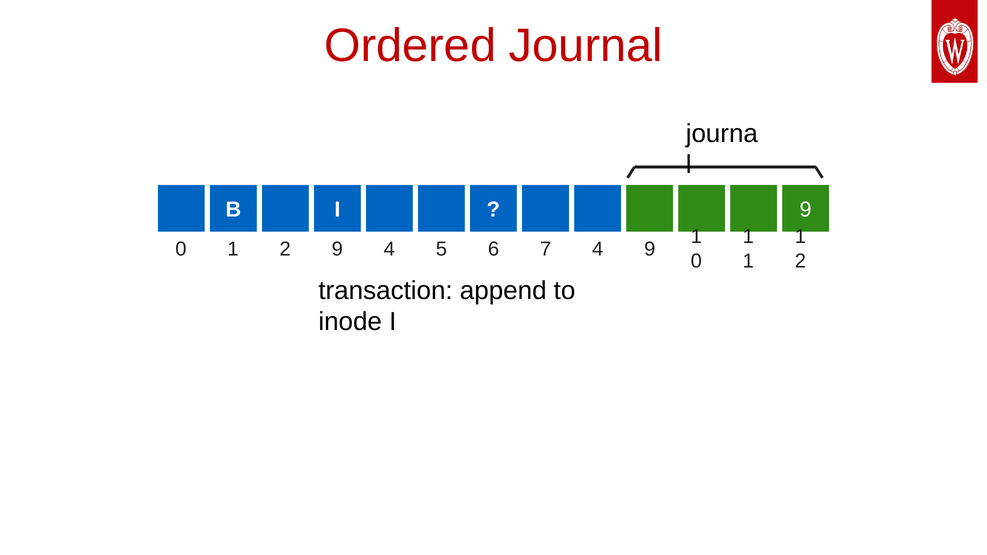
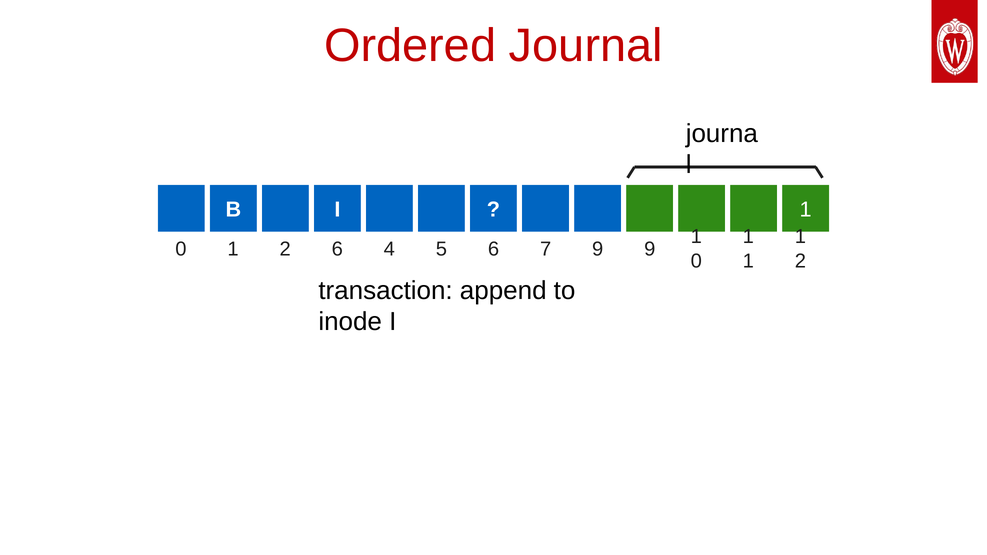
B 9: 9 -> 1 (806, 210)
2 9: 9 -> 6 (337, 249)
7 4: 4 -> 9 (598, 249)
